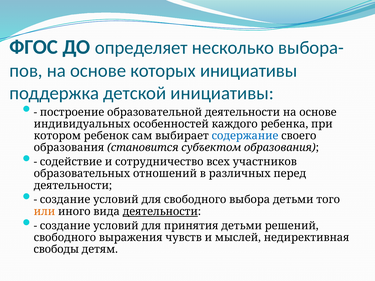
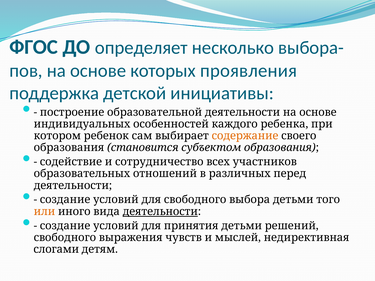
которых инициативы: инициативы -> проявления (249, 71)
содержание colour: blue -> orange (245, 136)
свободы: свободы -> слогами (56, 249)
